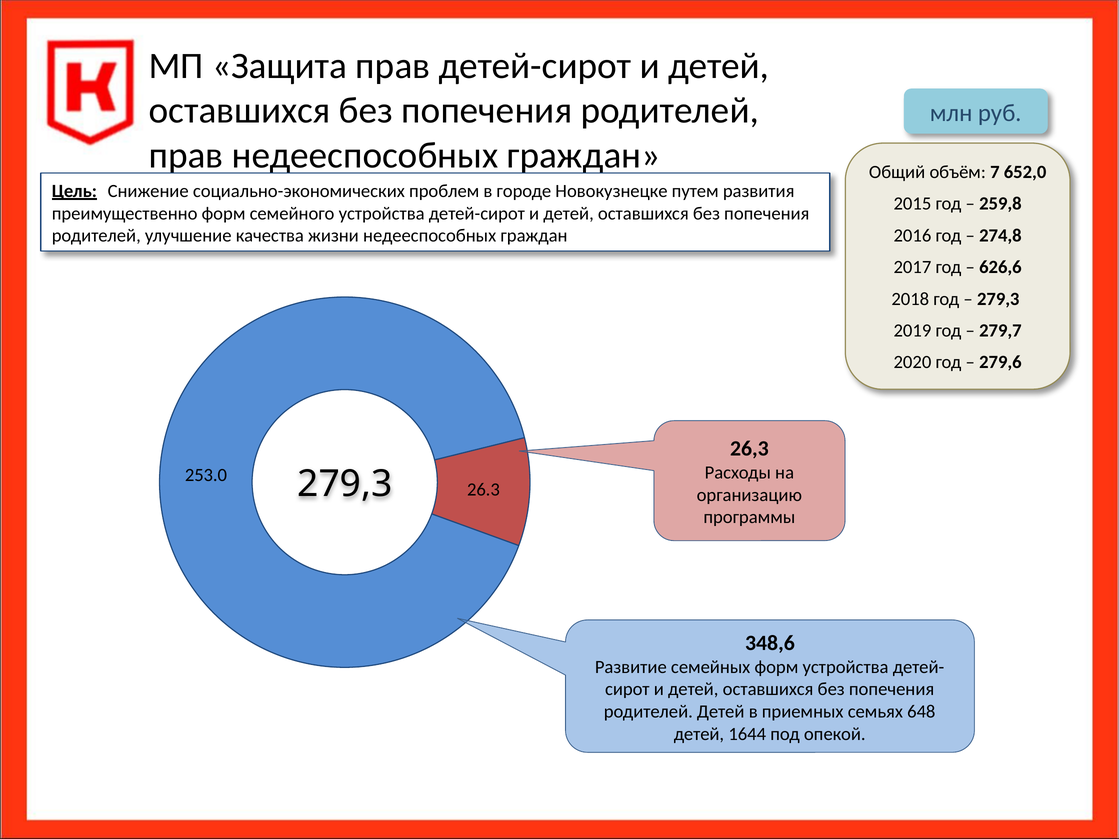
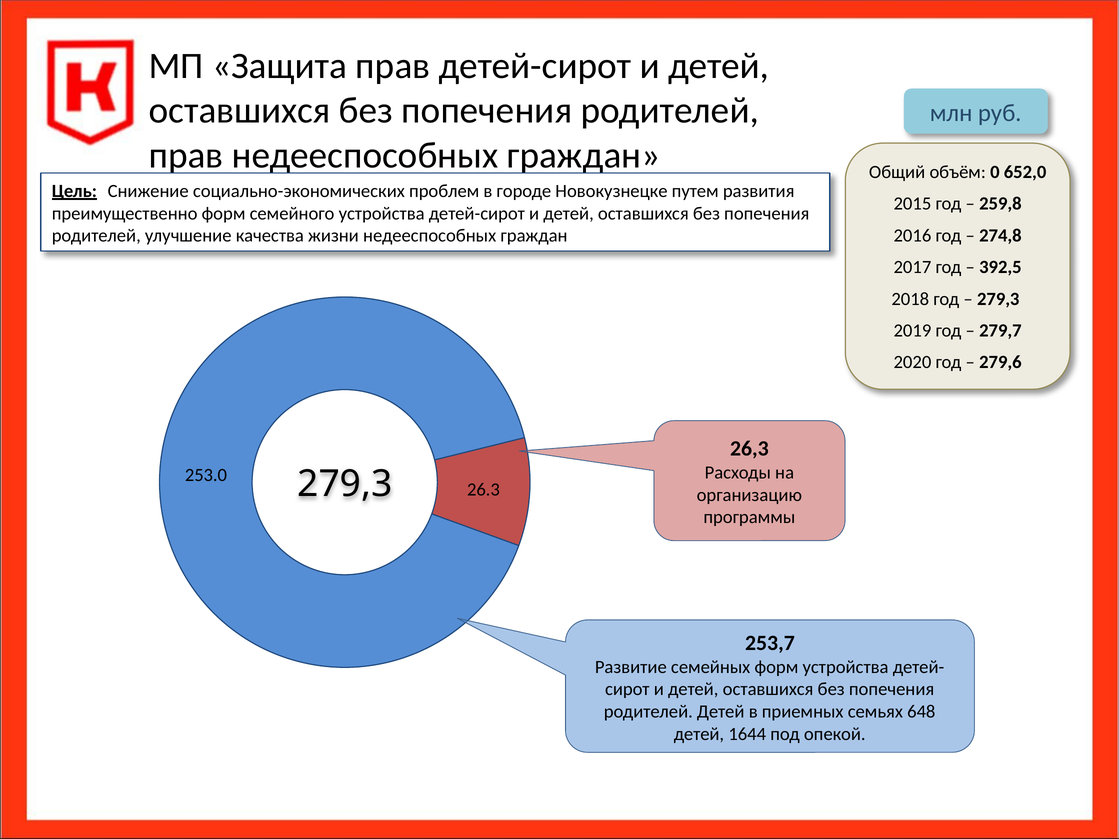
7: 7 -> 0 (995, 172)
626,6: 626,6 -> 392,5 (1000, 267)
348,6: 348,6 -> 253,7 (770, 643)
